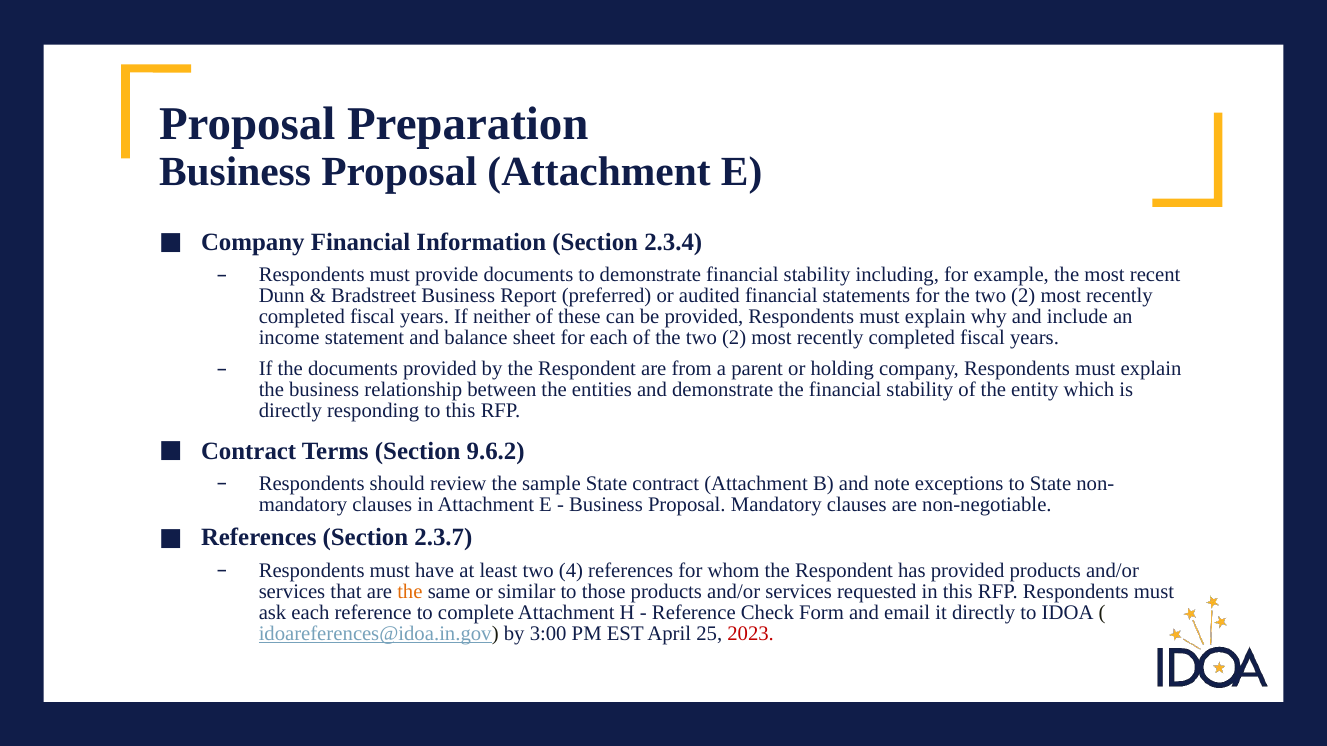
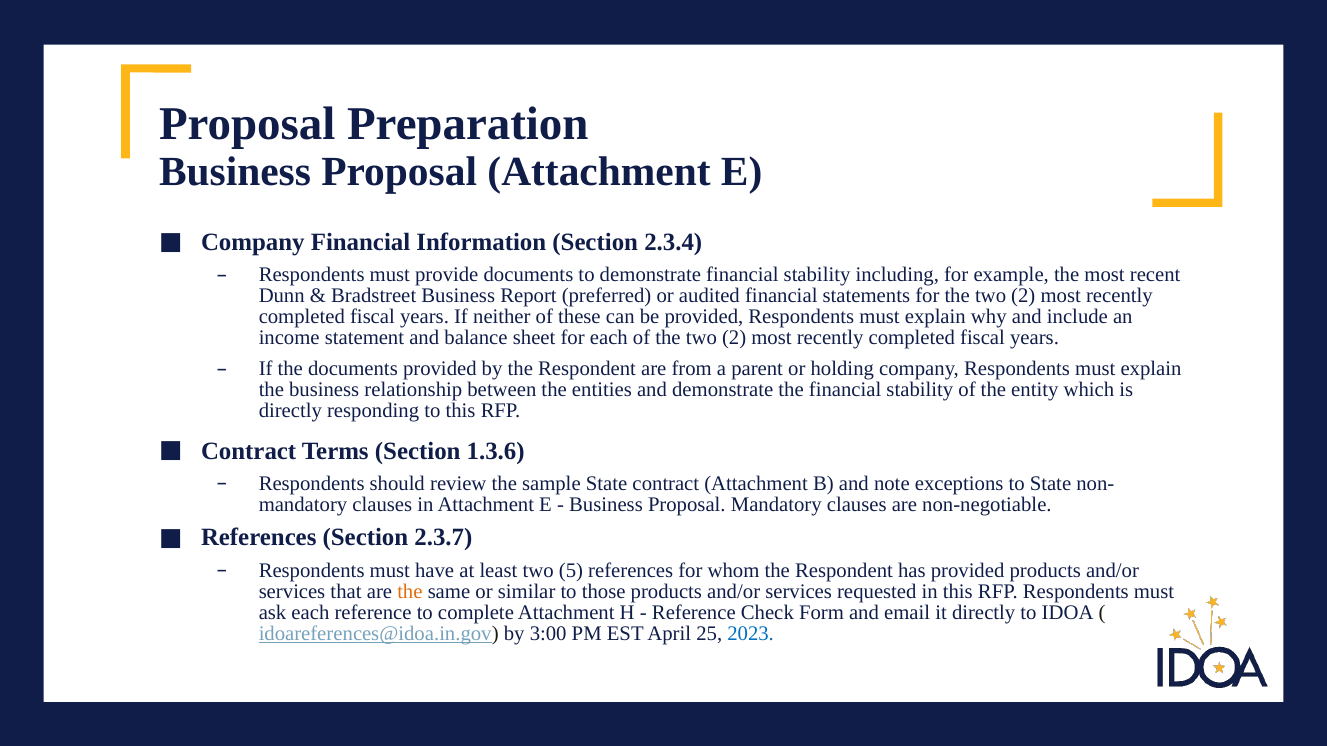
9.6.2: 9.6.2 -> 1.3.6 (496, 451)
4: 4 -> 5 (571, 571)
2023 colour: red -> blue (751, 634)
